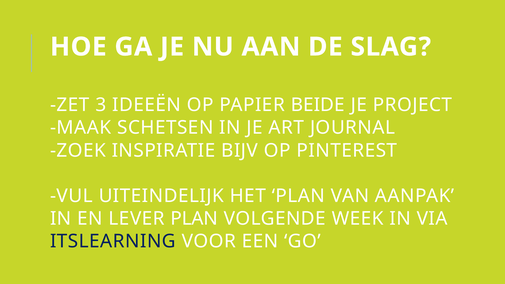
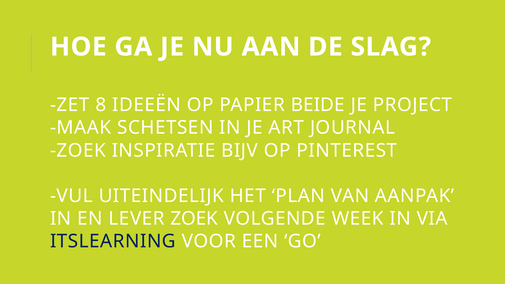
3: 3 -> 8 (101, 105)
LEVER PLAN: PLAN -> ZOEK (194, 219)
